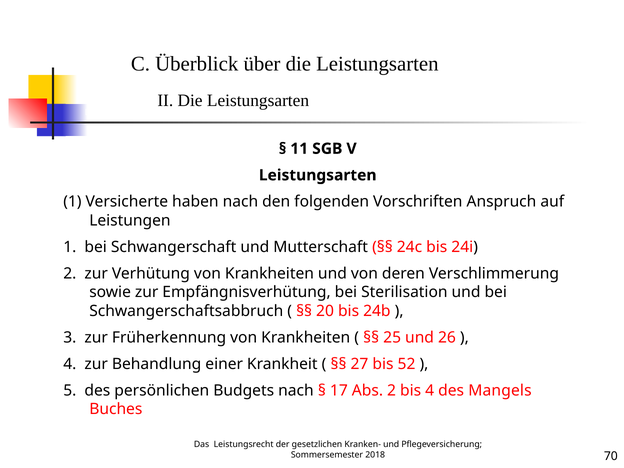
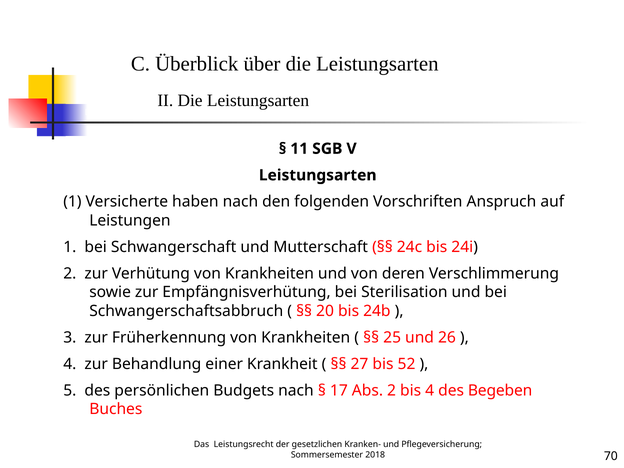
Mangels: Mangels -> Begeben (500, 391)
